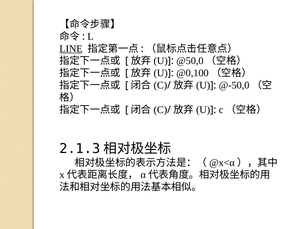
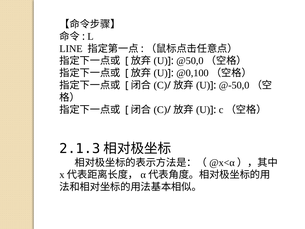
LINE underline: present -> none (71, 49)
